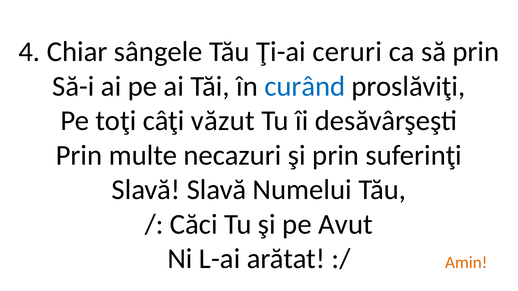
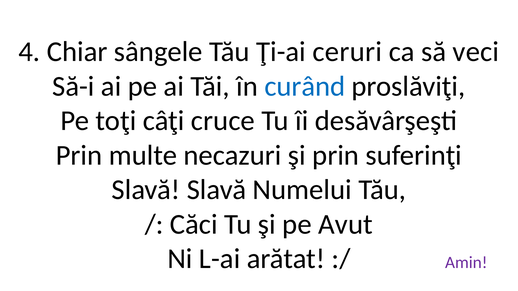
să prin: prin -> veci (476, 52)
văzut: văzut -> cruce (223, 121)
Amin colour: orange -> purple (466, 263)
